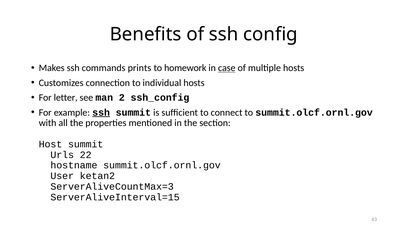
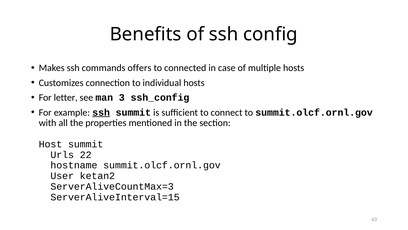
prints: prints -> offers (139, 68)
homework: homework -> connected (185, 68)
case underline: present -> none (227, 68)
2: 2 -> 3 (122, 97)
